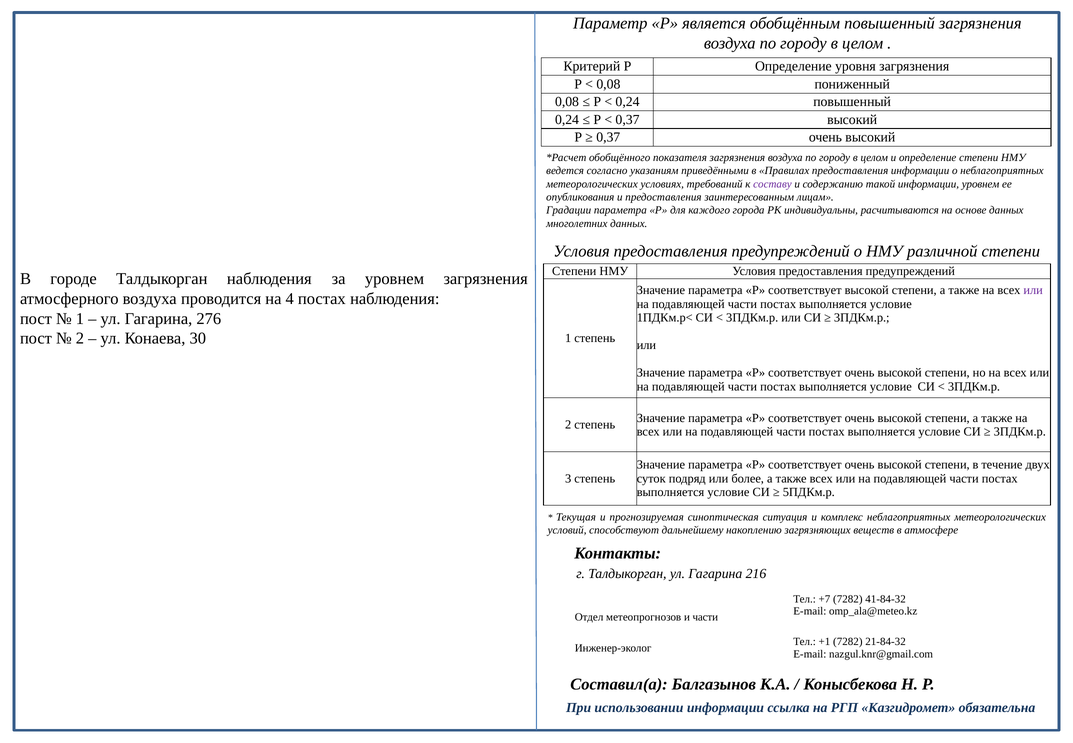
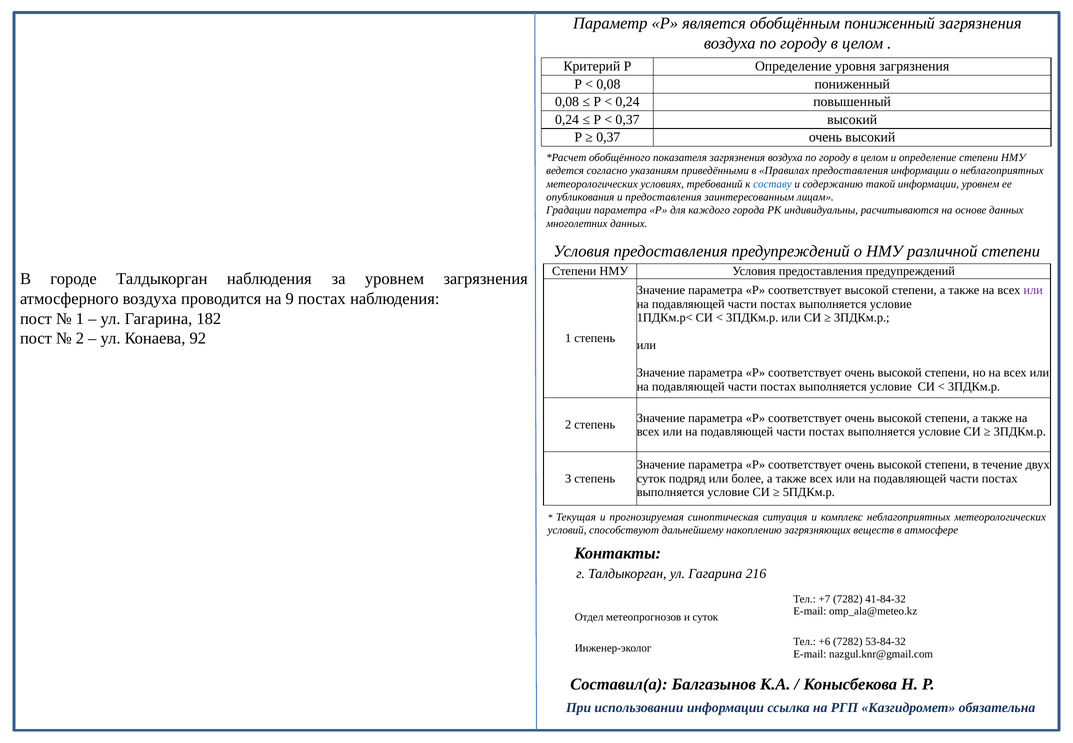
обобщённым повышенный: повышенный -> пониженный (890, 24)
составу colour: purple -> blue (772, 184)
4: 4 -> 9 (290, 299)
276: 276 -> 182 (209, 319)
30: 30 -> 92 (198, 338)
и части: части -> суток (705, 617)
+1: +1 -> +6 (824, 642)
21-84-32: 21-84-32 -> 53-84-32 (886, 642)
